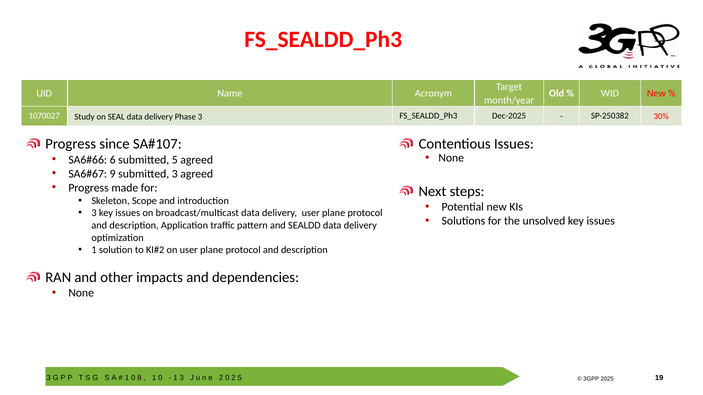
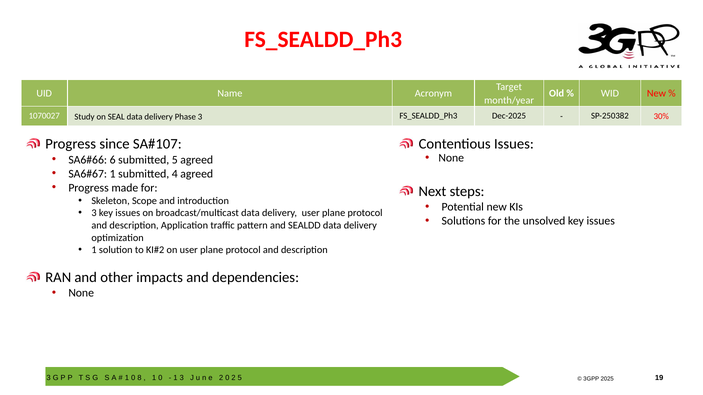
9: 9 -> 1 (113, 174)
submitted 3: 3 -> 4 (175, 174)
